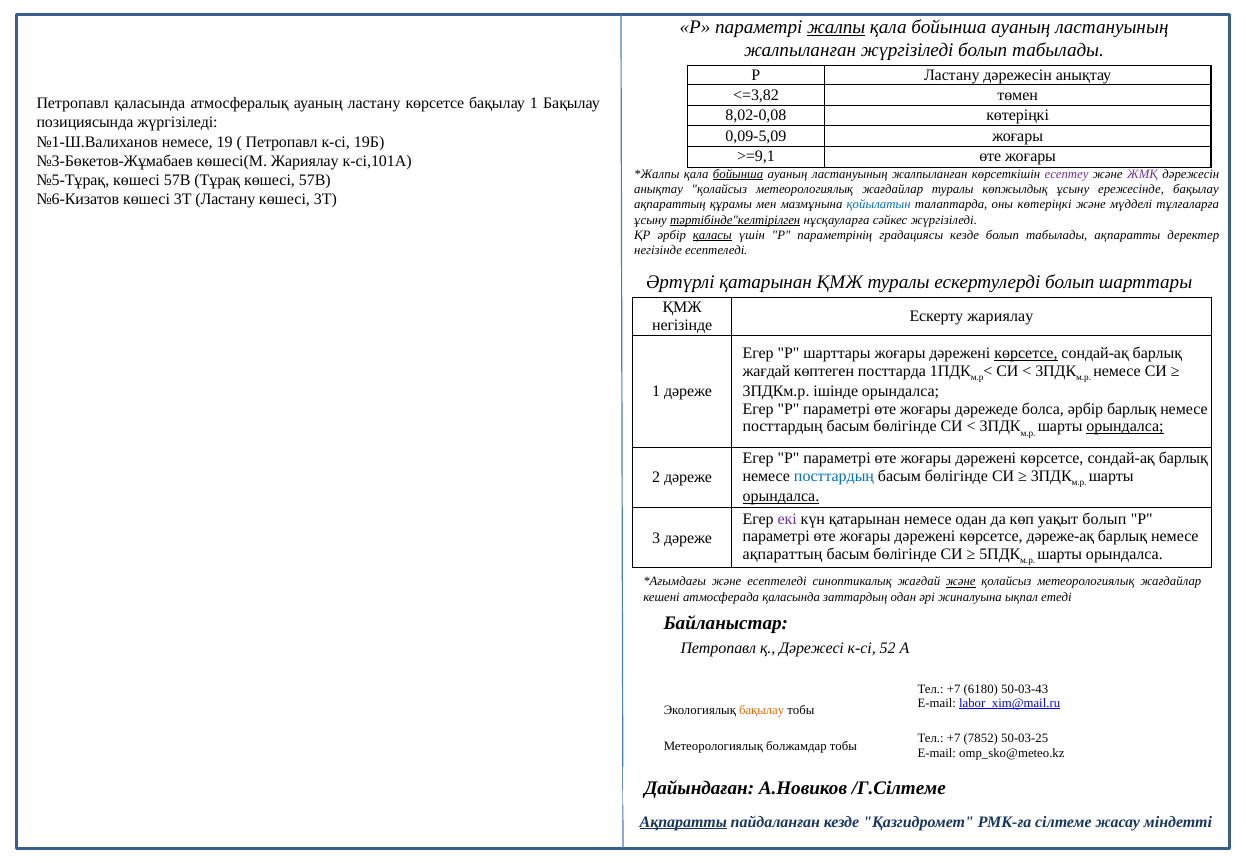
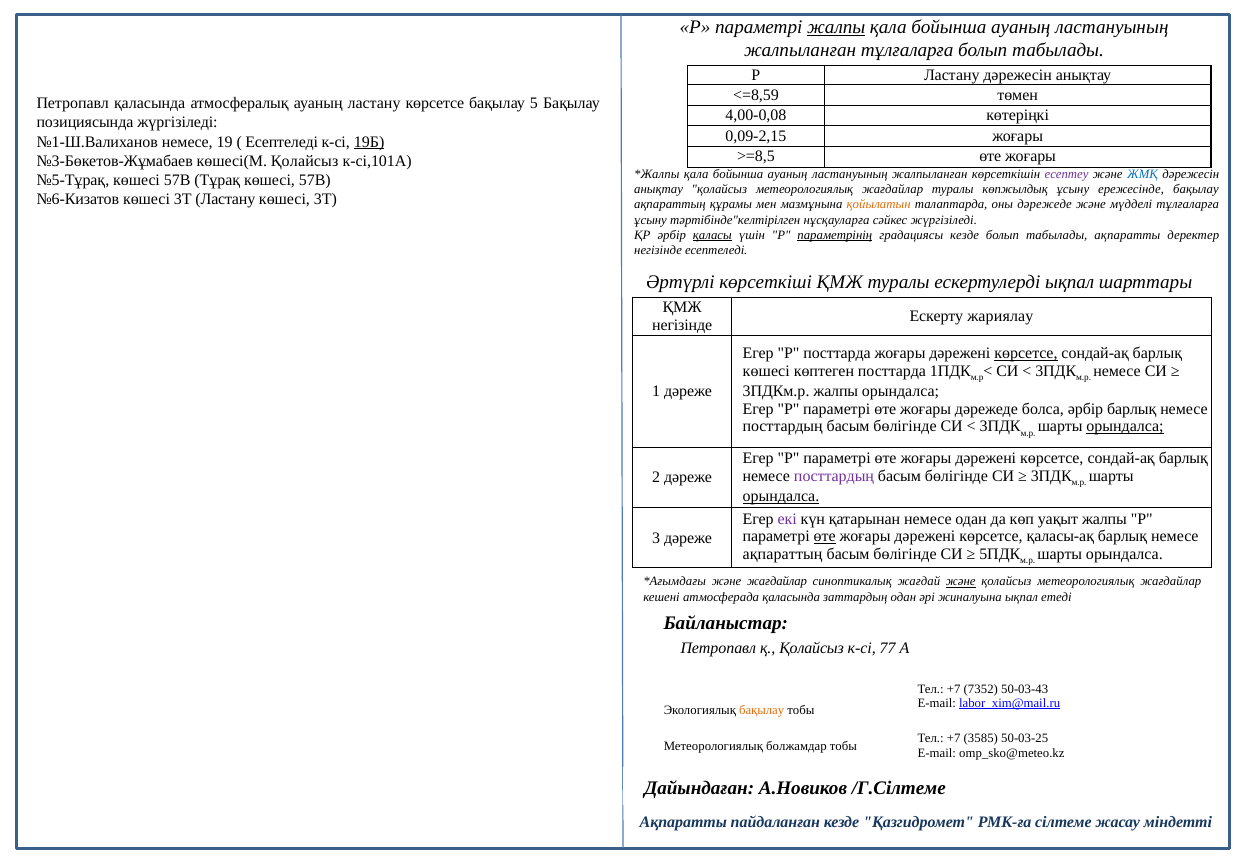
жалпыланған жүргізіледі: жүргізіледі -> тұлғаларға (907, 50)
<=3,82: <=3,82 -> <=8,59 (756, 95)
бақылау 1: 1 -> 5 (534, 103)
8,02-0,08: 8,02-0,08 -> 4,00-0,08 (756, 115)
0,09-5,09: 0,09-5,09 -> 0,09-2,15 (756, 136)
Петропавл: Петропавл -> Есептеледі (282, 142)
19Б underline: none -> present (369, 142)
>=9,1: >=9,1 -> >=8,5 (756, 156)
көшесі(М Жариялау: Жариялау -> Қолайсыз (305, 161)
бойынша underline: present -> none (738, 174)
ЖМҚ colour: purple -> blue (1143, 174)
қойылатын colour: blue -> orange (879, 205)
оны көтеріңкі: көтеріңкі -> дәрежеде (1045, 205)
тәртібінде"келтірілген underline: present -> none (735, 220)
параметрінің underline: none -> present (835, 235)
Әртүрлі қатарынан: қатарынан -> көрсеткіші (766, 282)
ескертулерді болып: болып -> ықпал (1070, 282)
Р шарттары: шарттары -> посттарда (837, 354)
жағдай: жағдай -> көшесі (766, 371)
3ПДКм.р ішінде: ішінде -> жалпы (836, 391)
посттардың colour: blue -> purple (834, 476)
уақыт болып: болып -> жалпы (1104, 519)
өте underline: none -> present (825, 536)
дәреже-ақ: дәреже-ақ -> қаласы-ақ (1060, 536)
және есептеледі: есептеледі -> жағдайлар (777, 581)
қ Дәрежесі: Дәрежесі -> Қолайсыз (812, 648)
52: 52 -> 77 (888, 648)
6180: 6180 -> 7352 (981, 689)
7852: 7852 -> 3585 (981, 738)
Ақпаратты underline: present -> none (683, 821)
